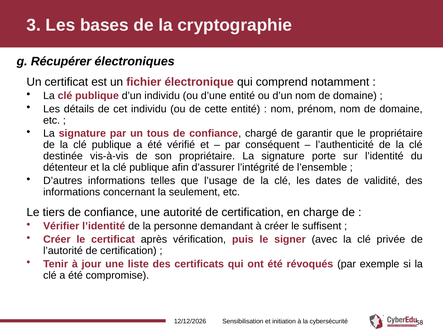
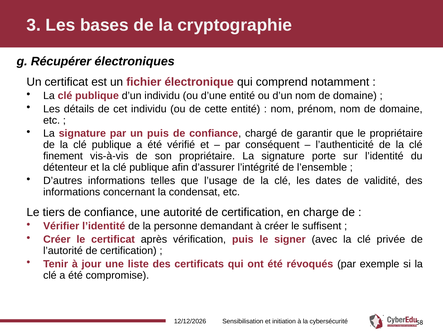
un tous: tous -> puis (158, 134)
destinée: destinée -> finement (63, 156)
seulement: seulement -> condensat (195, 192)
